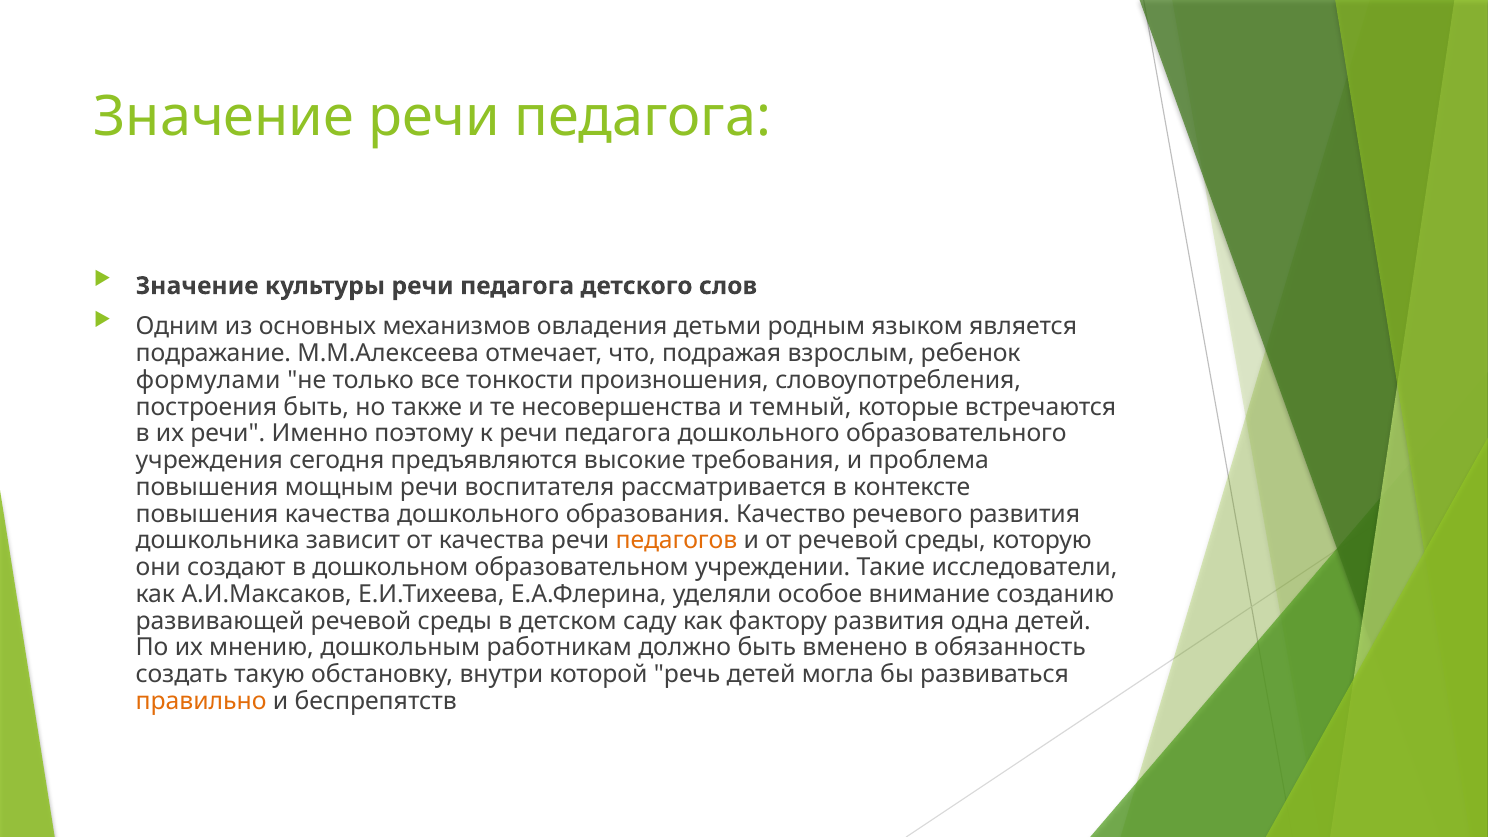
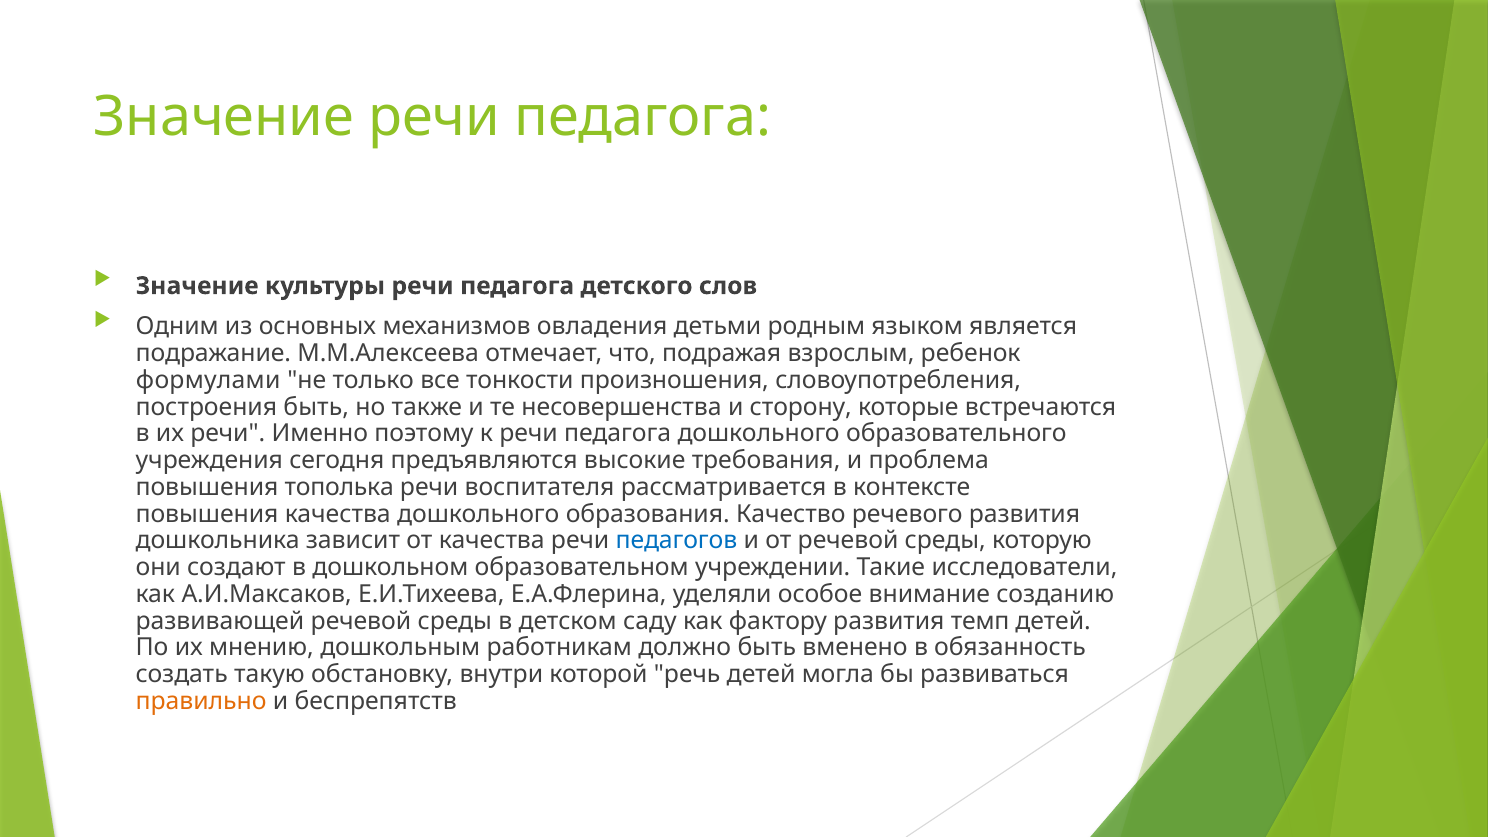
темный: темный -> сторону (801, 407)
мощным: мощным -> тополька (339, 487)
педагогов colour: orange -> blue (676, 541)
одна: одна -> темп (980, 621)
